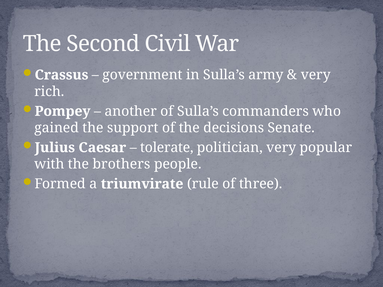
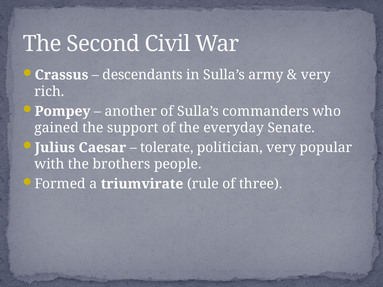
government: government -> descendants (143, 75)
decisions: decisions -> everyday (234, 128)
